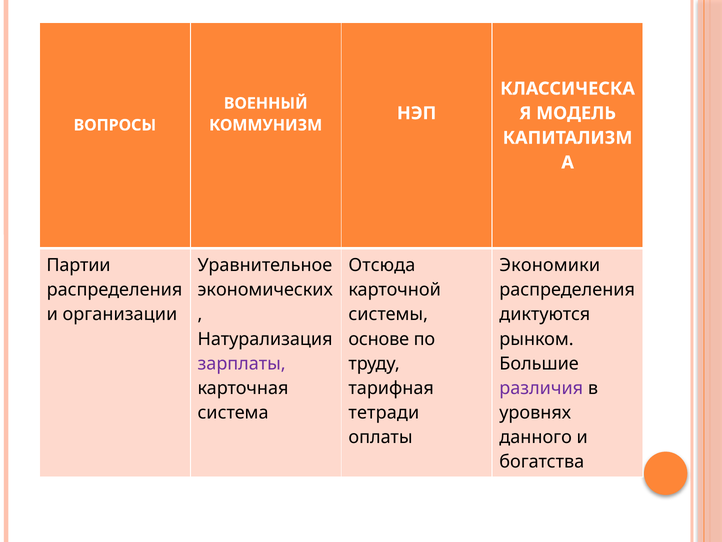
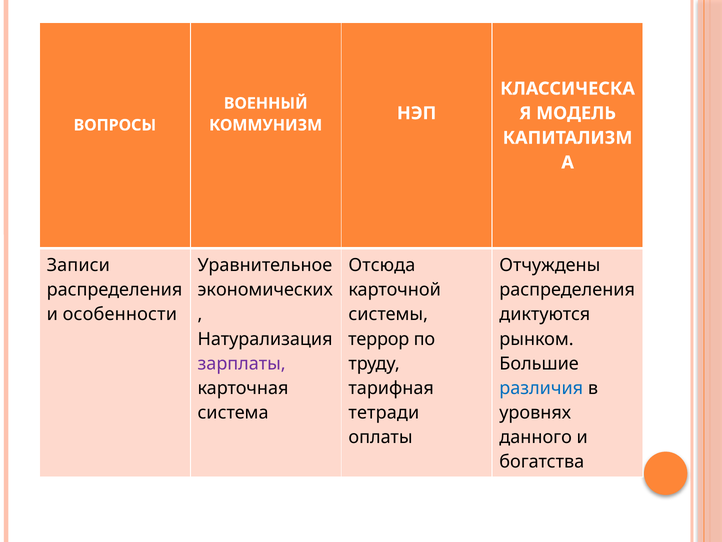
Партии: Партии -> Записи (78, 265)
Экономики: Экономики -> Отчуждены (550, 265)
организации: организации -> особенности (120, 314)
основе: основе -> террор (379, 339)
различия colour: purple -> blue (541, 388)
